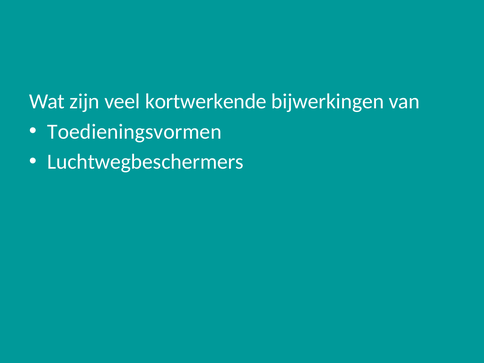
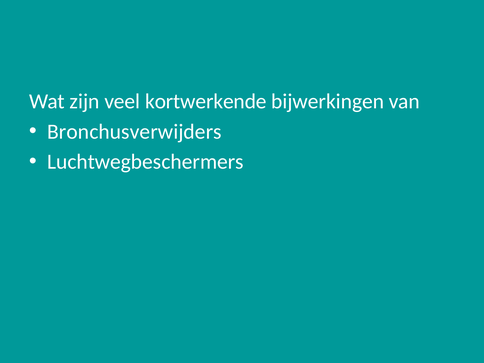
Toedieningsvormen: Toedieningsvormen -> Bronchusverwijders (134, 132)
